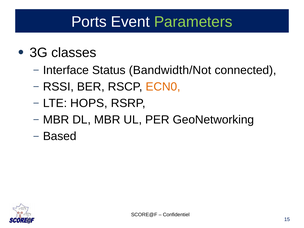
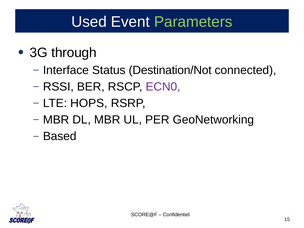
Ports: Ports -> Used (89, 22)
classes: classes -> through (74, 53)
Bandwidth/Not: Bandwidth/Not -> Destination/Not (170, 70)
ECN0 colour: orange -> purple (163, 87)
